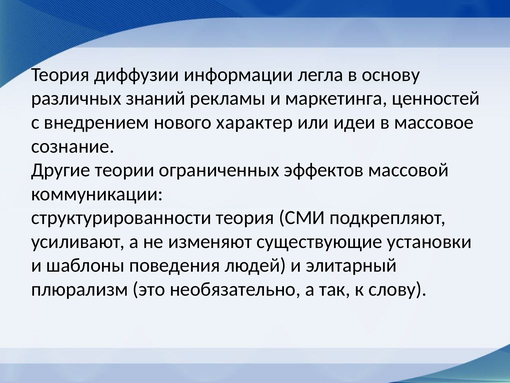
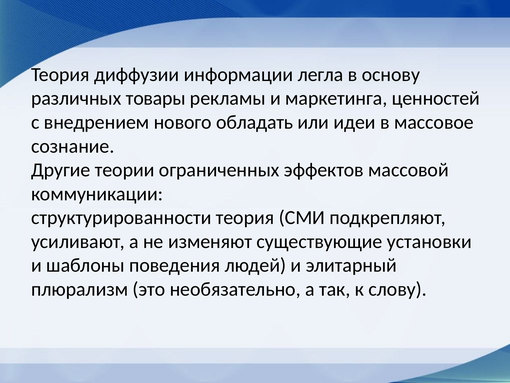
знаний: знаний -> товары (156, 98)
характер: характер -> обладать (255, 122)
